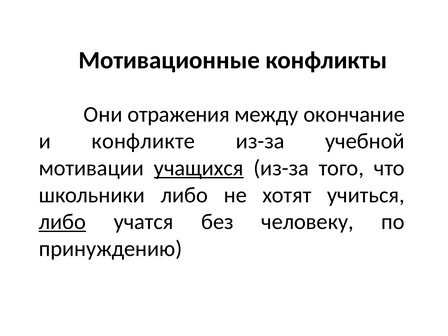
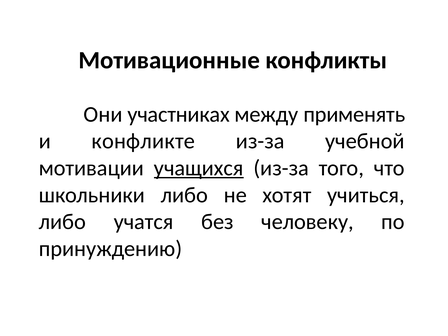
отражения: отражения -> участниках (179, 114)
окончание: окончание -> применять (354, 114)
либо underline: present -> none (62, 222)
